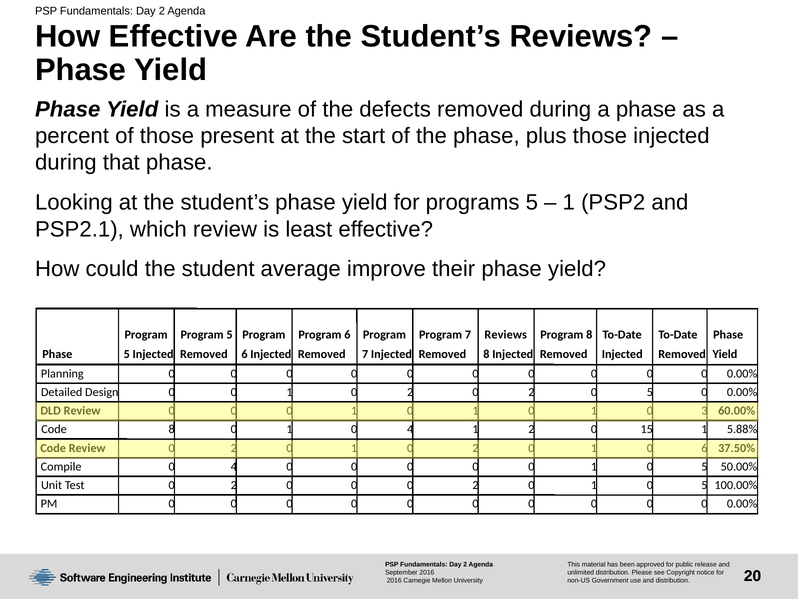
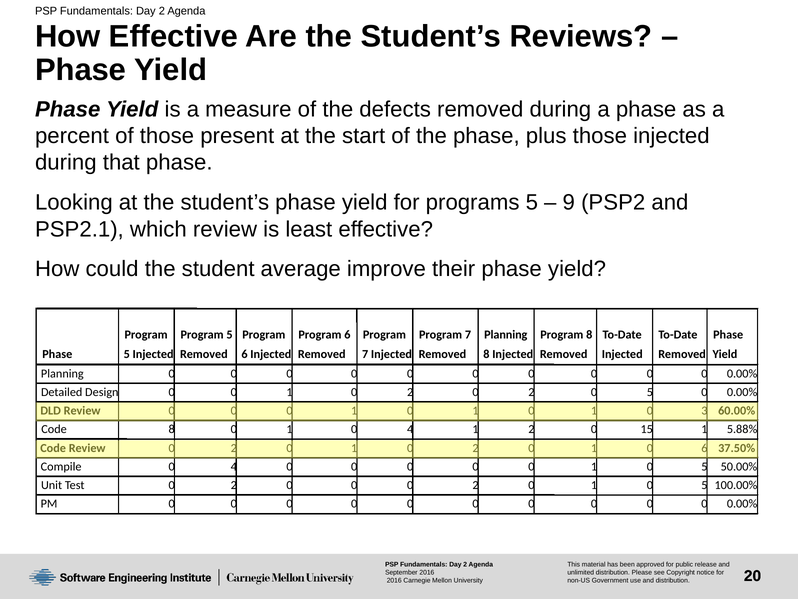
1: 1 -> 9 (569, 202)
Reviews: Reviews -> Planning (506, 334)
